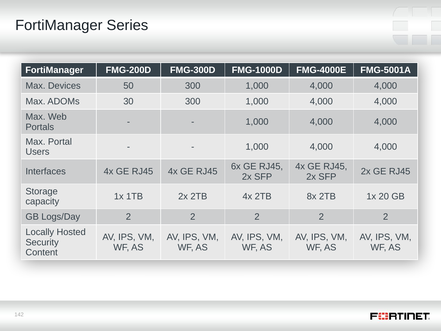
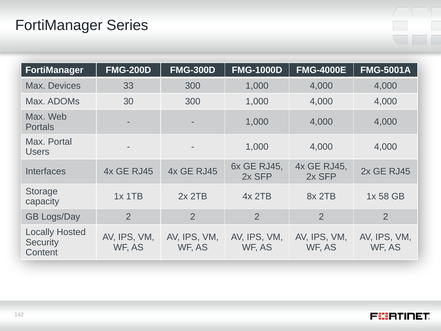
50: 50 -> 33 (128, 86)
20: 20 -> 58 (384, 196)
